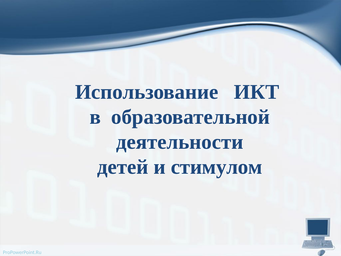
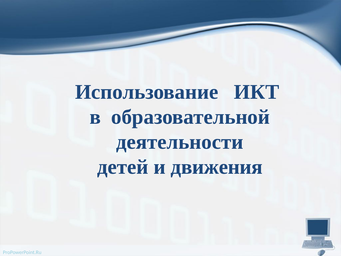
стимулом: стимулом -> движения (217, 167)
